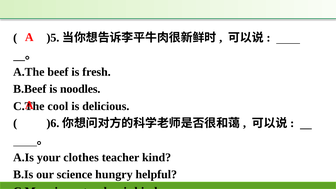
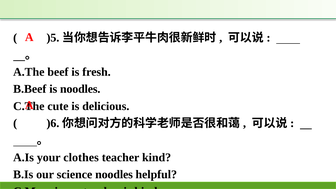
cool: cool -> cute (58, 106)
science hungry: hungry -> noodles (114, 174)
